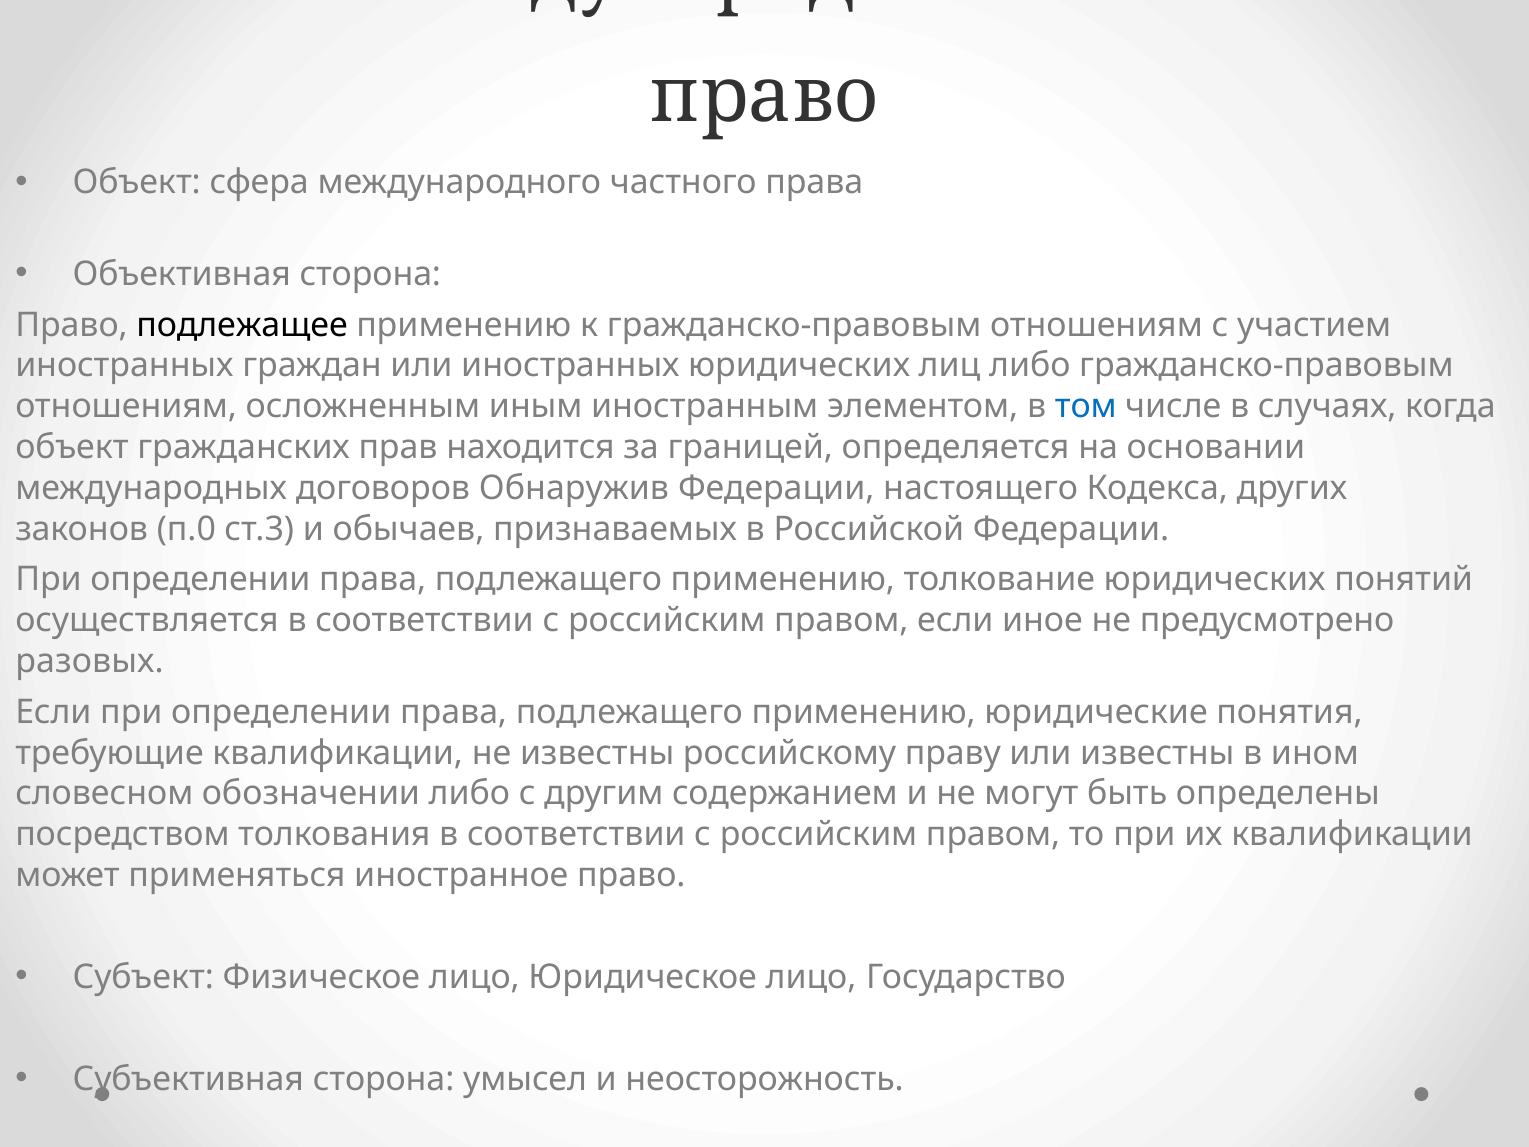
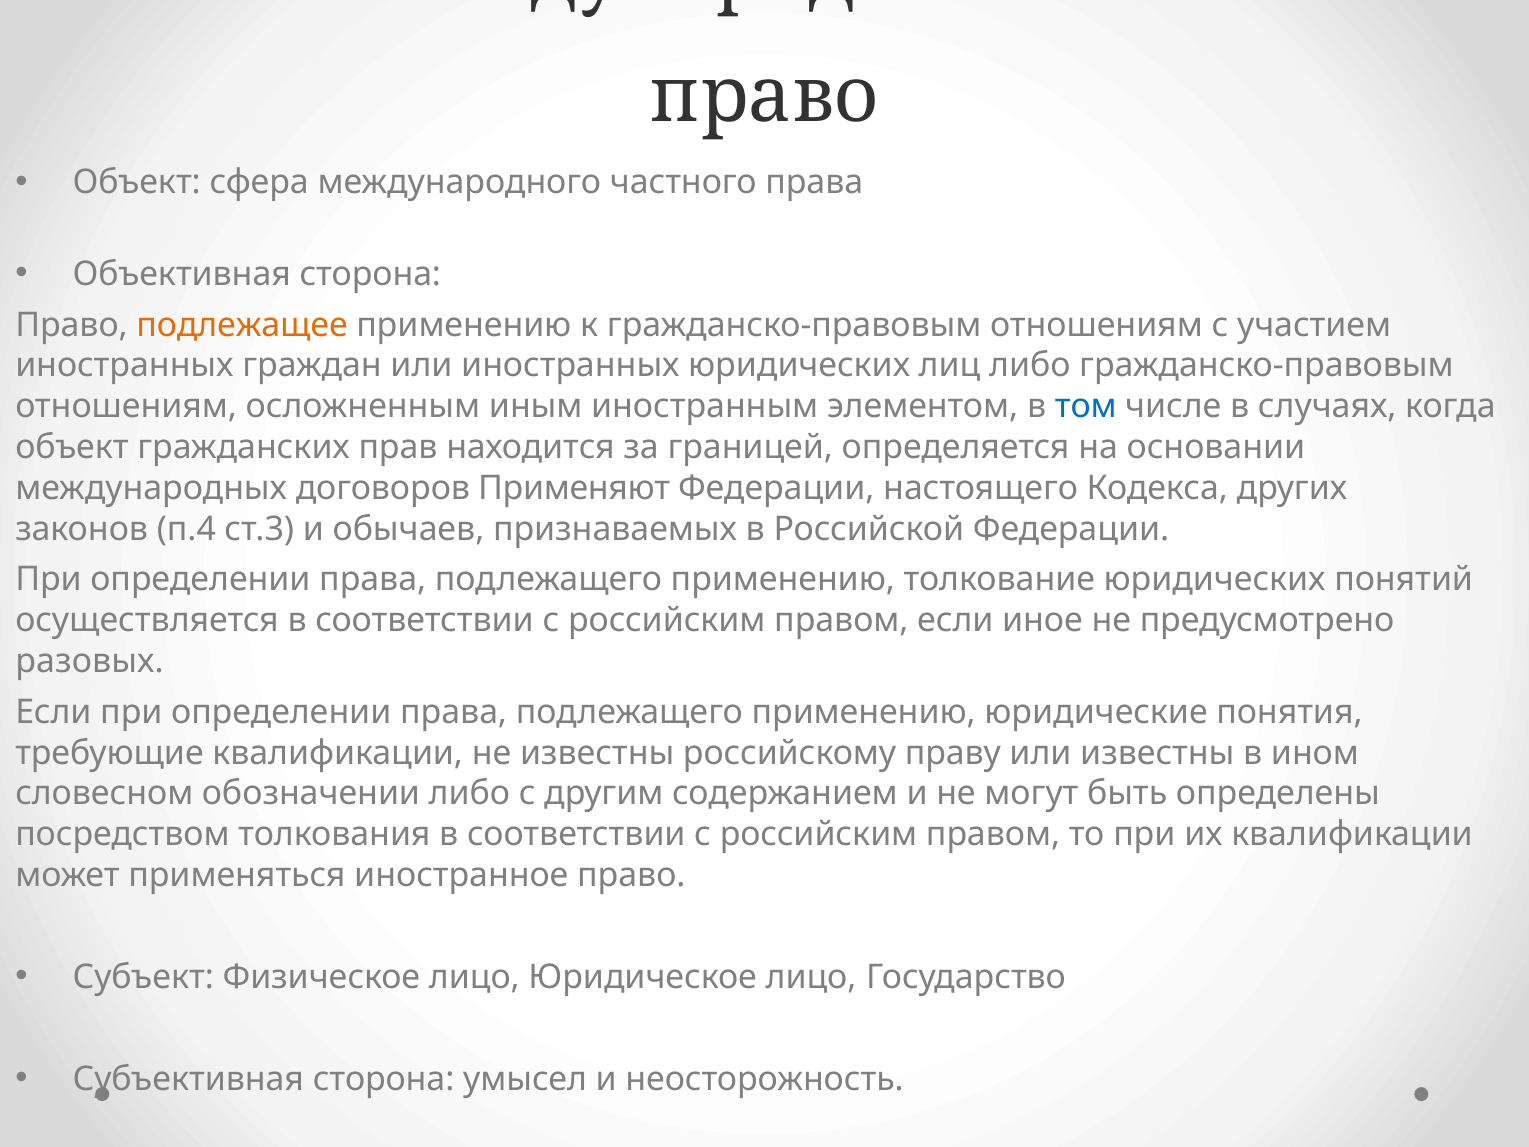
подлежащее colour: black -> orange (242, 325)
Обнаружив: Обнаружив -> Применяют (574, 488)
п.0: п.0 -> п.4 (186, 529)
